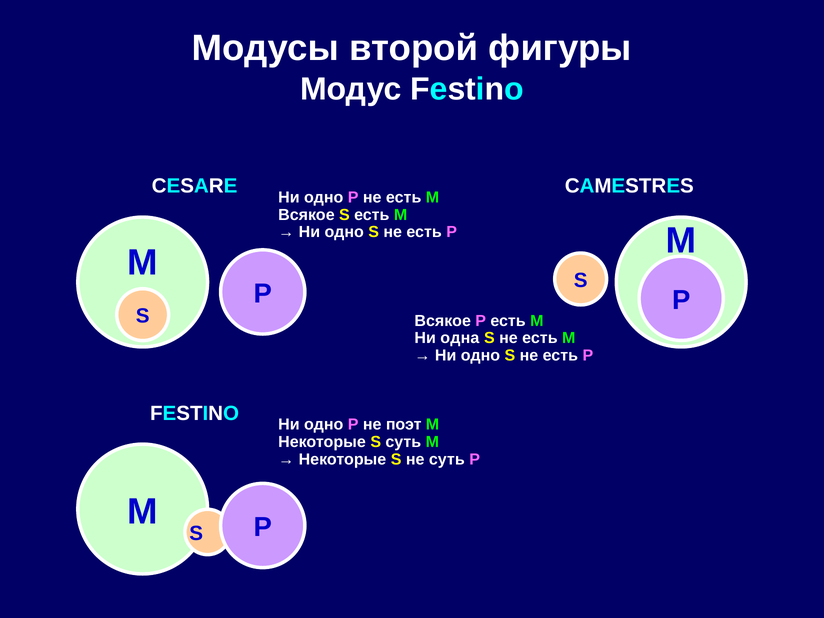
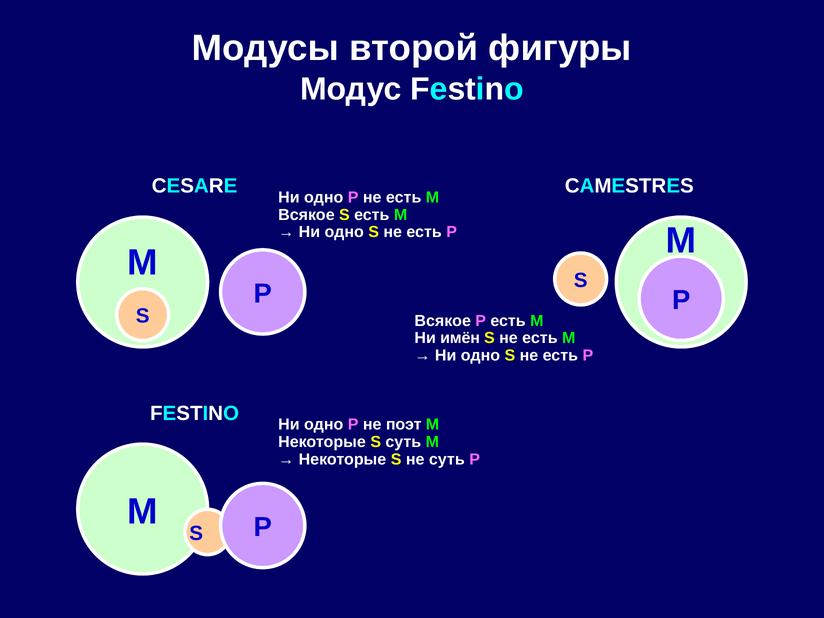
одна: одна -> имён (460, 338)
